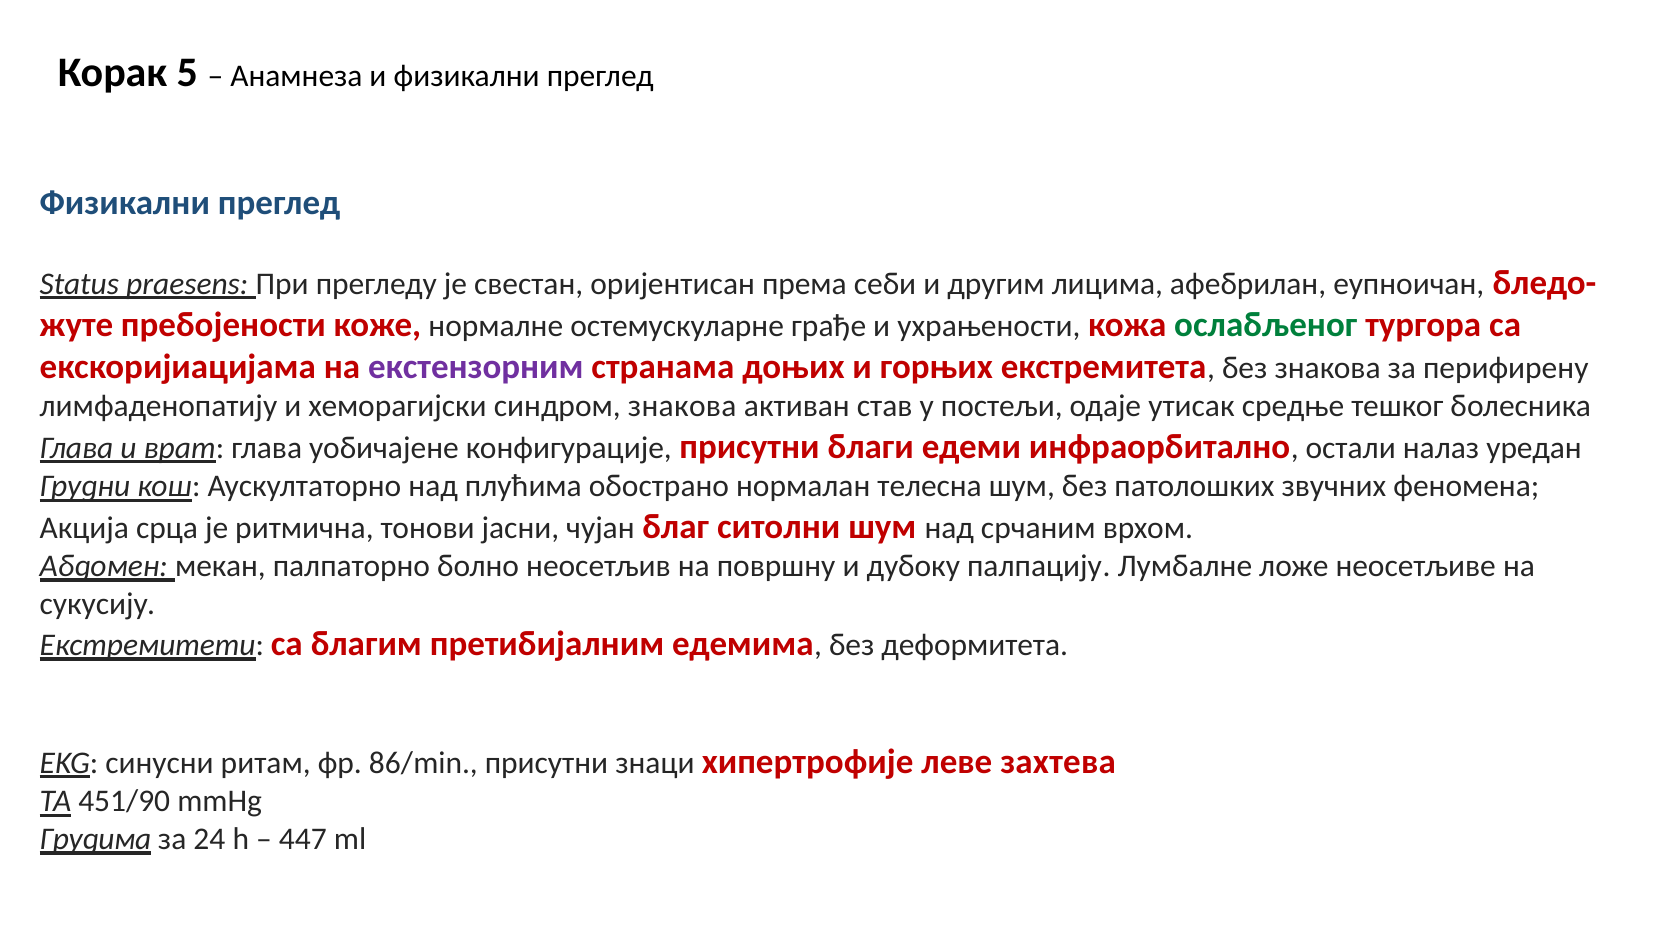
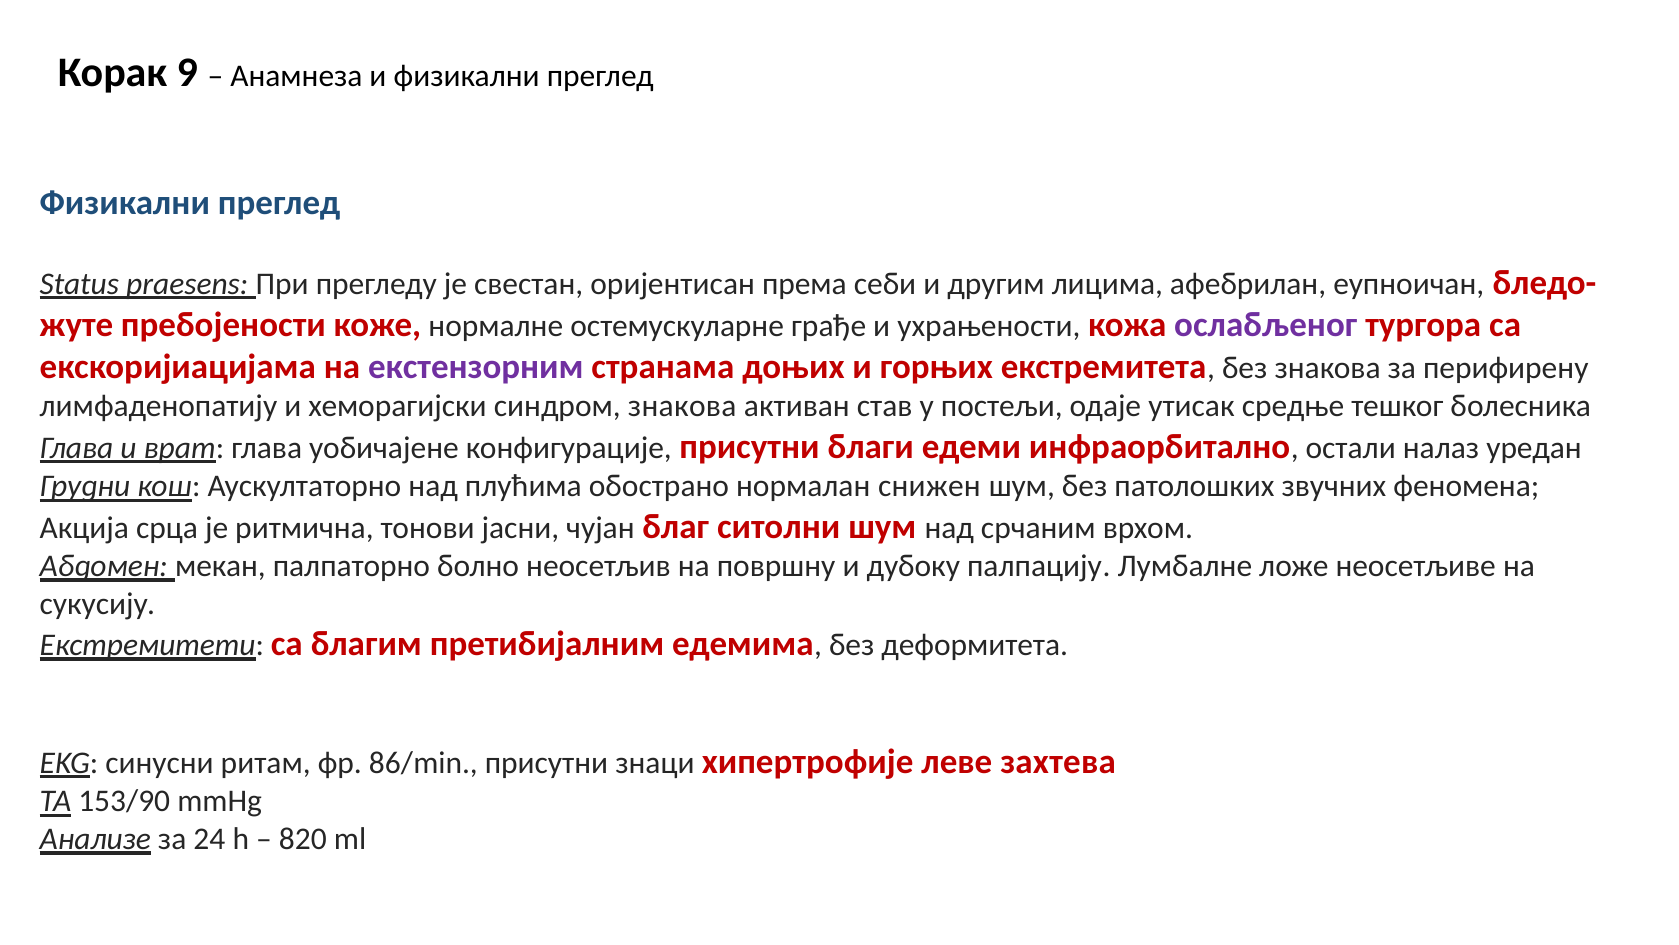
5: 5 -> 9 (187, 73)
ослабљеног colour: green -> purple (1266, 325)
телесна: телесна -> снижен (929, 486)
451/90: 451/90 -> 153/90 (124, 801)
Грудима: Грудима -> Анализе (95, 839)
447: 447 -> 820 (303, 839)
